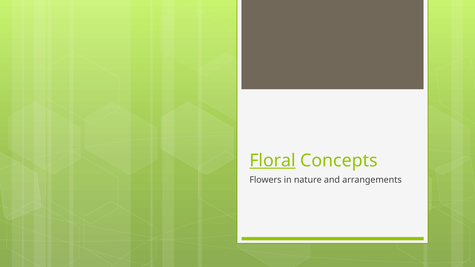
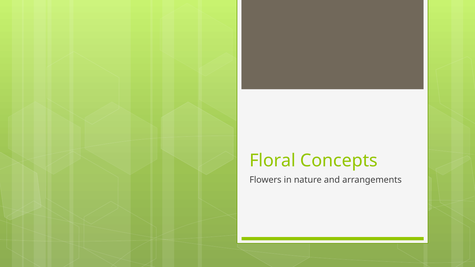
Floral underline: present -> none (273, 161)
